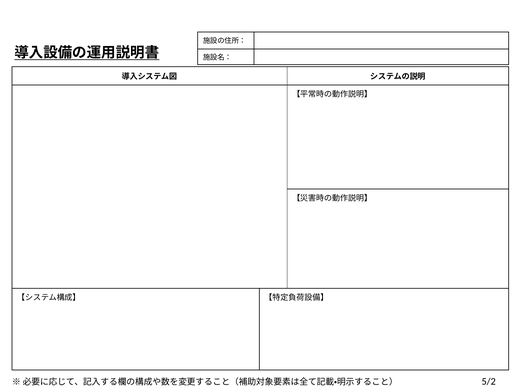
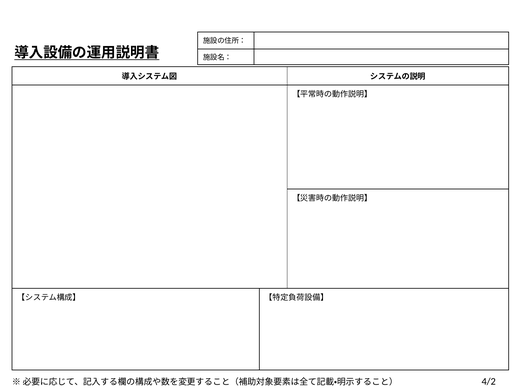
5/2: 5/2 -> 4/2 (489, 381)
